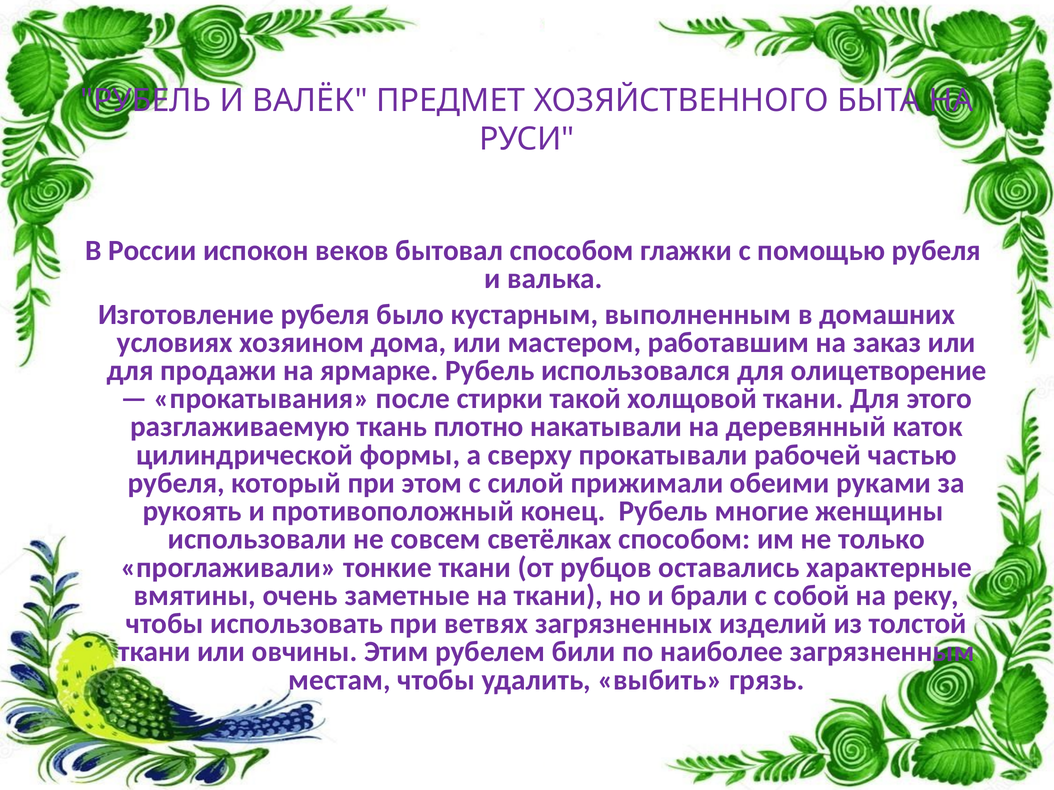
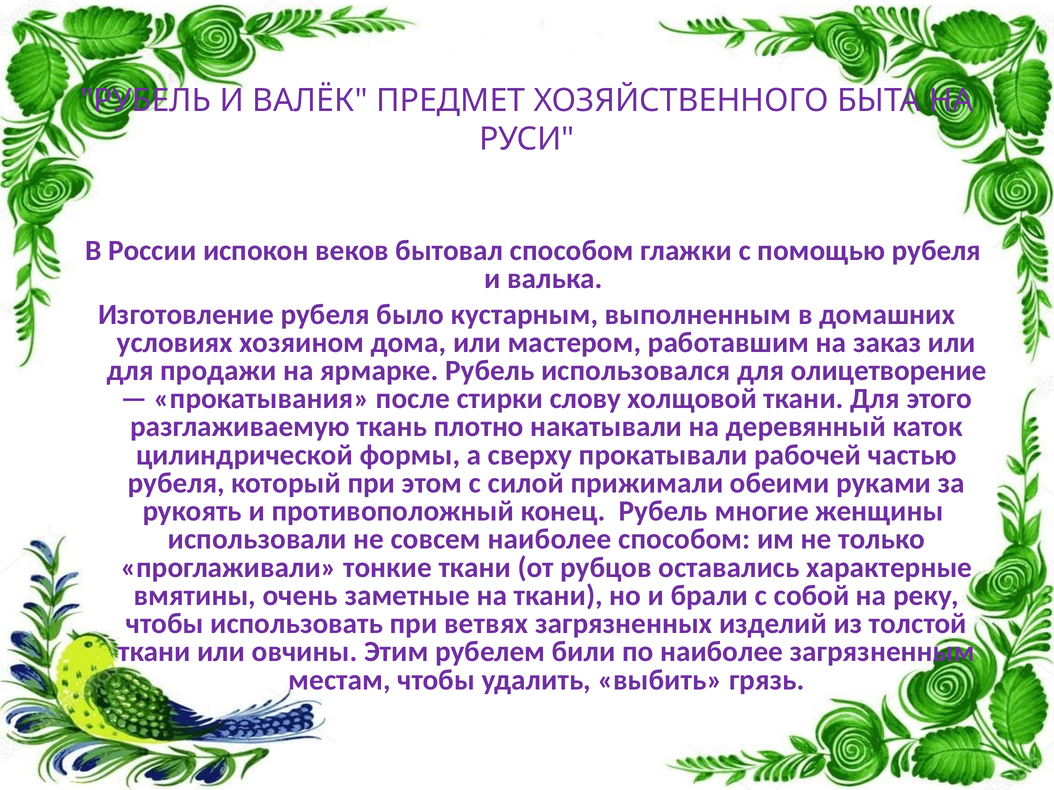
такой: такой -> слову (585, 399)
совсем светёлках: светёлках -> наиболее (550, 540)
